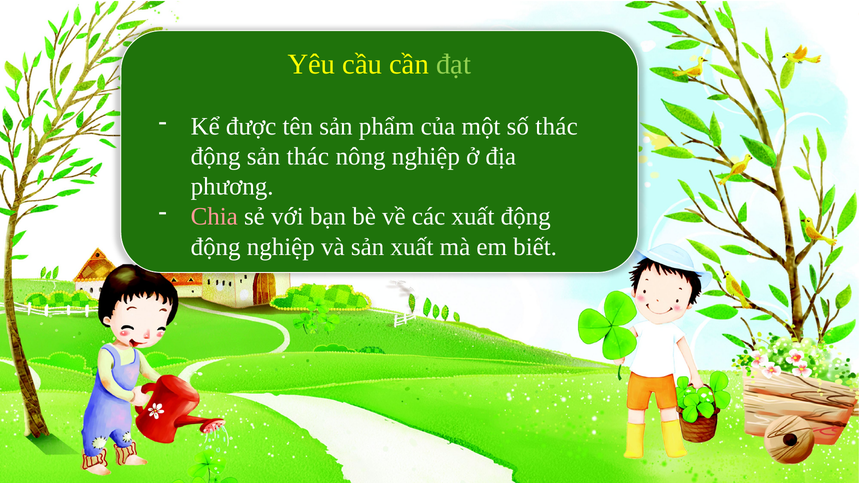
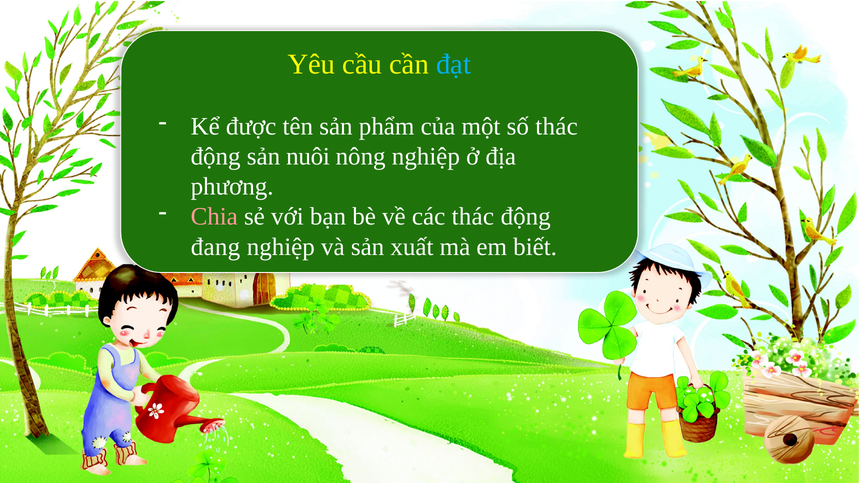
đạt colour: light green -> light blue (454, 64)
sản thác: thác -> nuôi (308, 157)
các xuất: xuất -> thác (473, 217)
động: động -> đang (215, 247)
